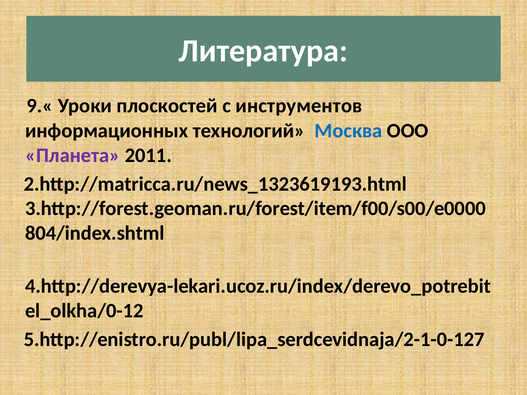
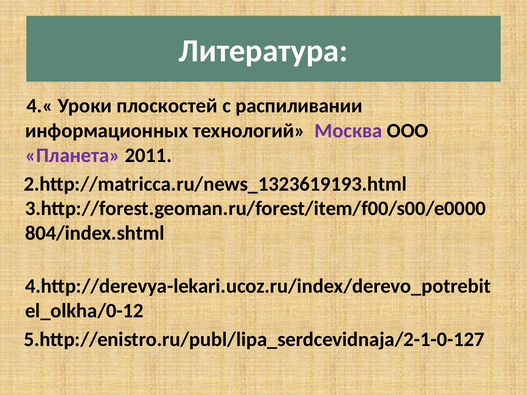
9.«: 9.« -> 4.« (40, 106)
инструментов: инструментов -> распиливании (299, 106)
Москва colour: blue -> purple (348, 131)
